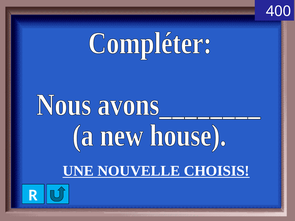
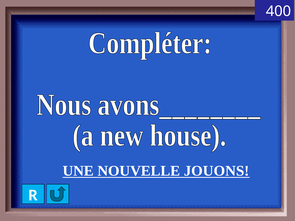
CHOISIS: CHOISIS -> JOUONS (217, 171)
